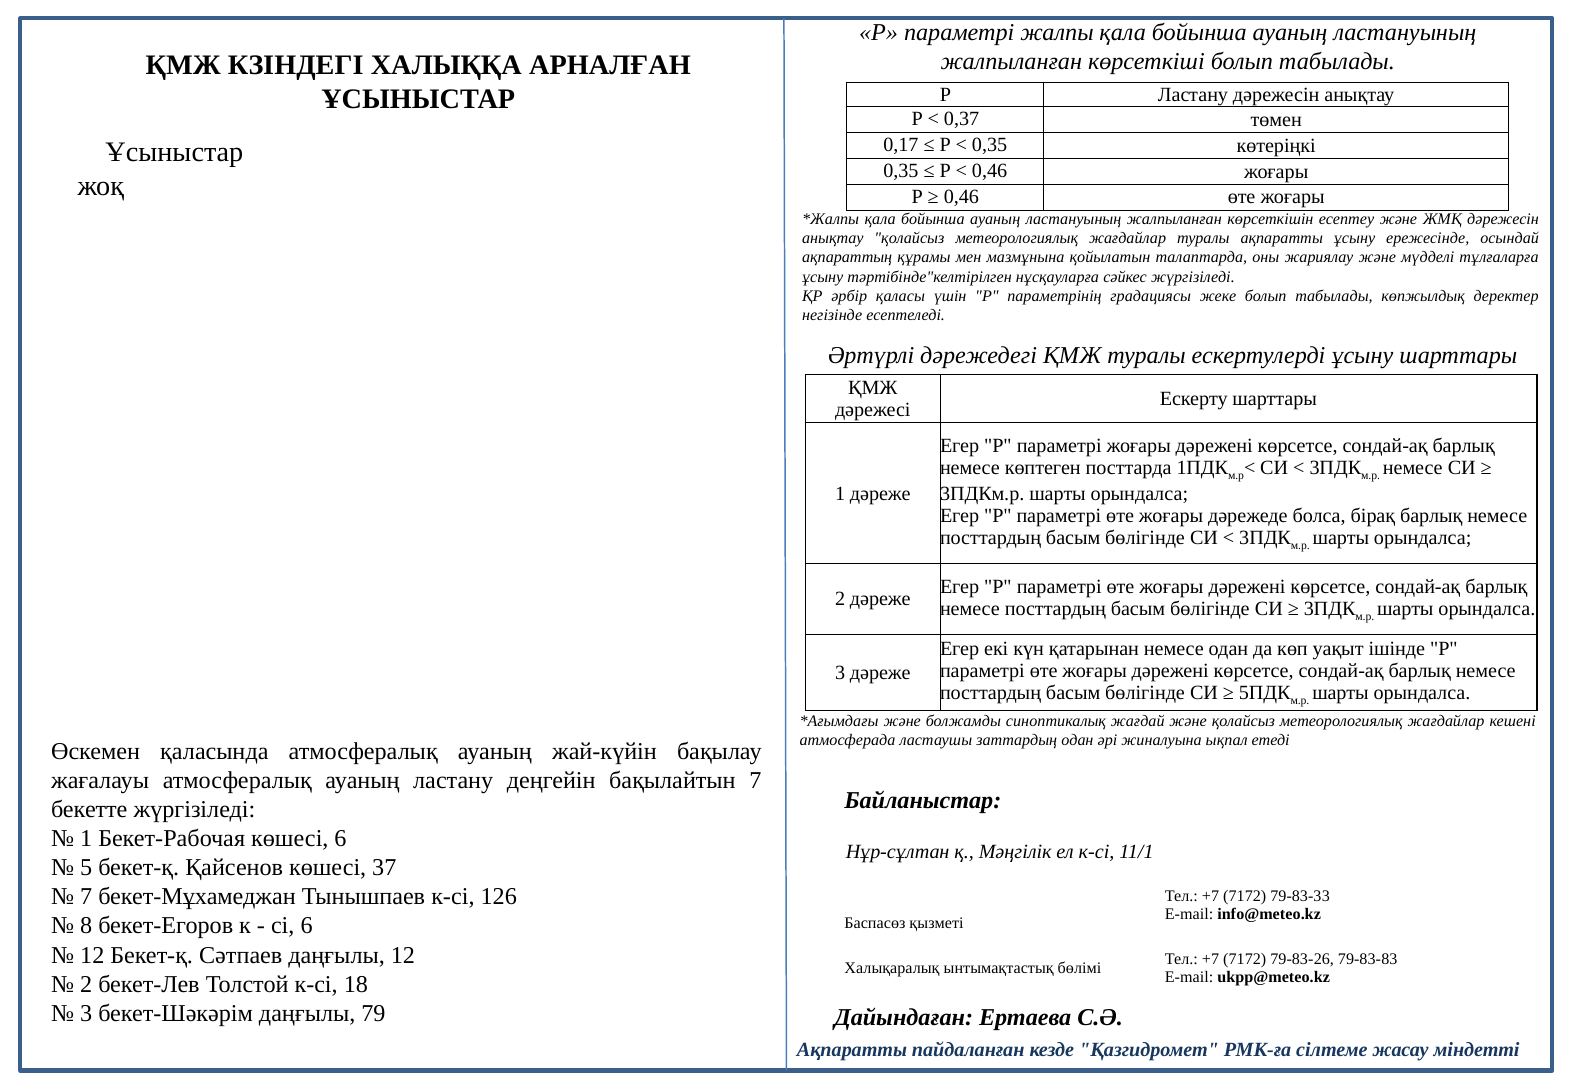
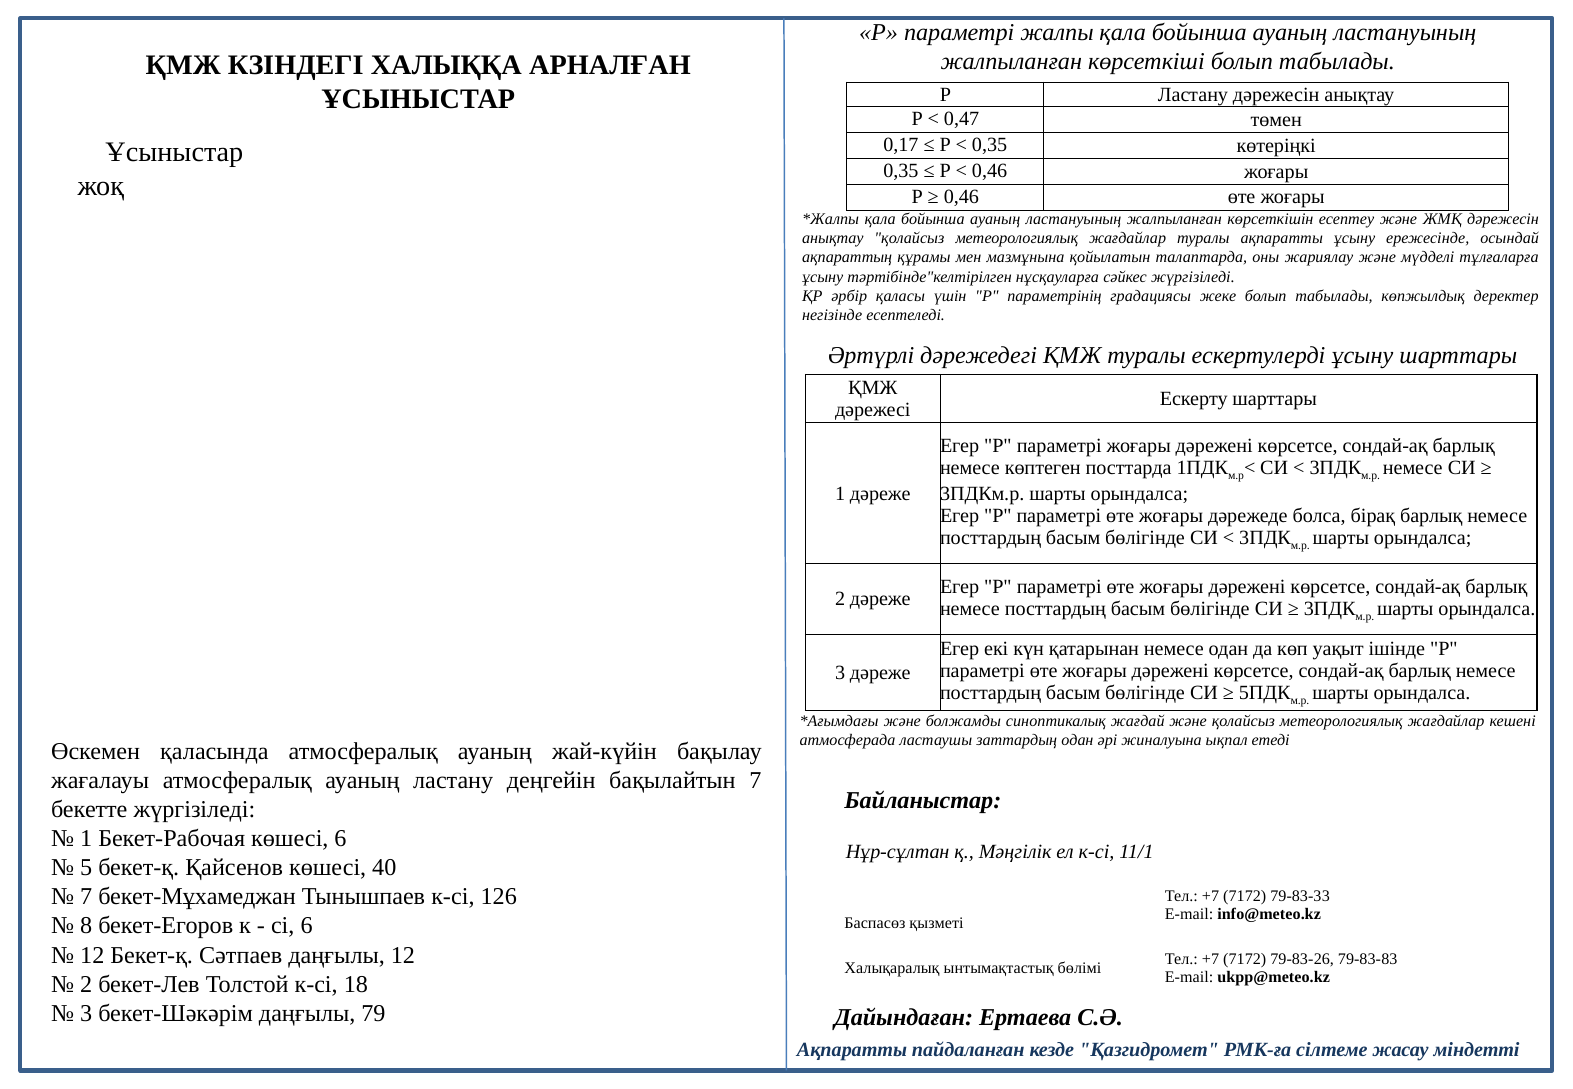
0,37: 0,37 -> 0,47 (962, 119)
37: 37 -> 40 (384, 868)
